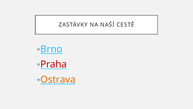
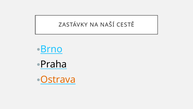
Praha colour: red -> black (54, 64)
